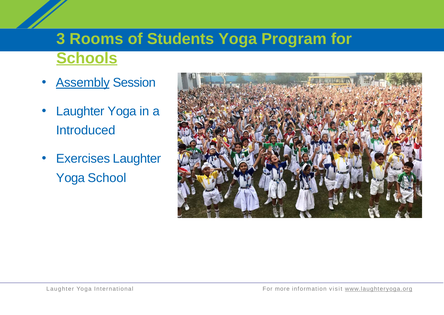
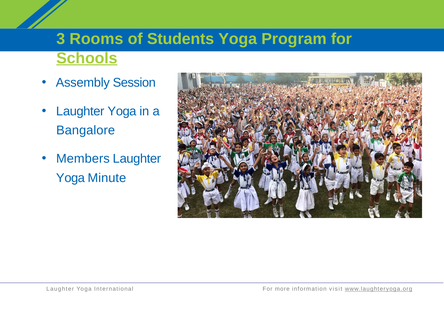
Assembly underline: present -> none (83, 83)
Introduced: Introduced -> Bangalore (86, 130)
Exercises: Exercises -> Members (83, 159)
School: School -> Minute (107, 178)
